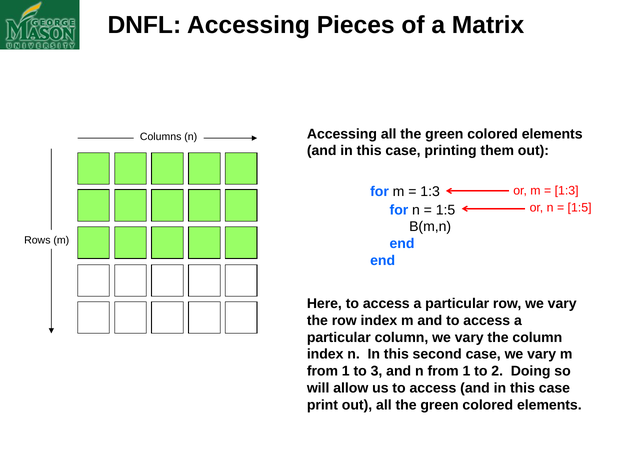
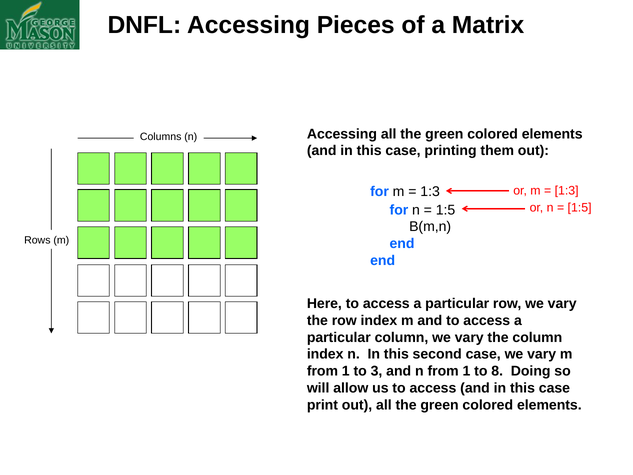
2: 2 -> 8 (497, 371)
